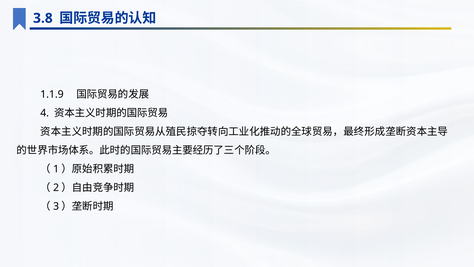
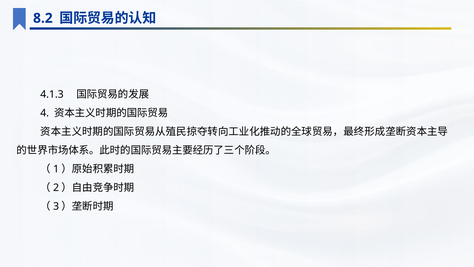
3.8: 3.8 -> 8.2 (43, 18)
1.1.9: 1.1.9 -> 4.1.3 (52, 94)
